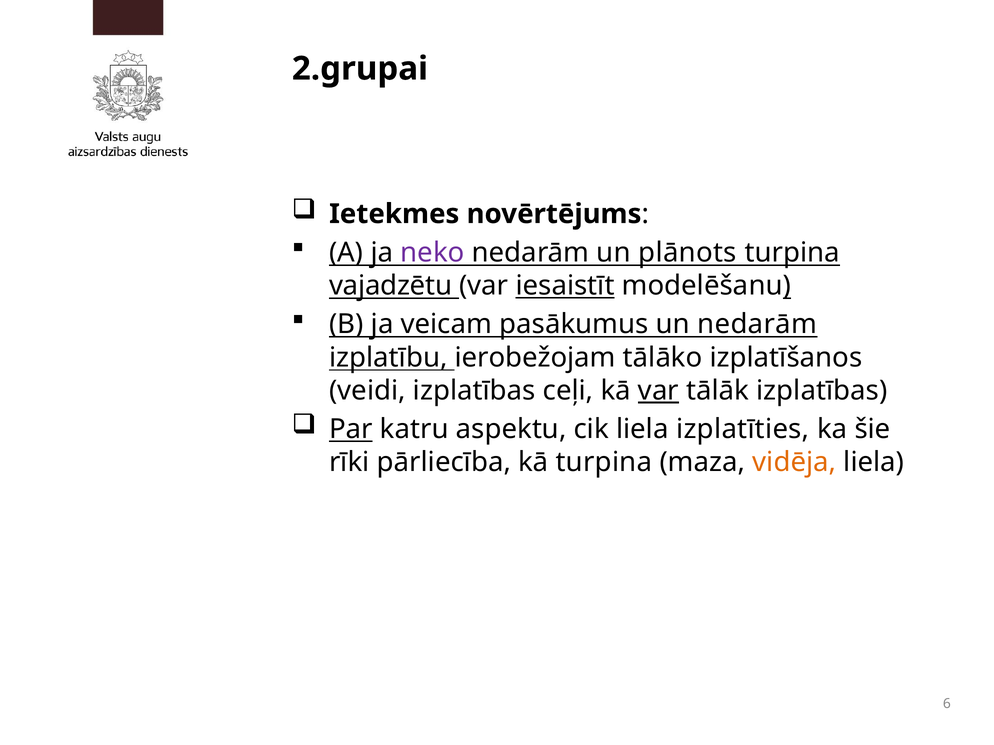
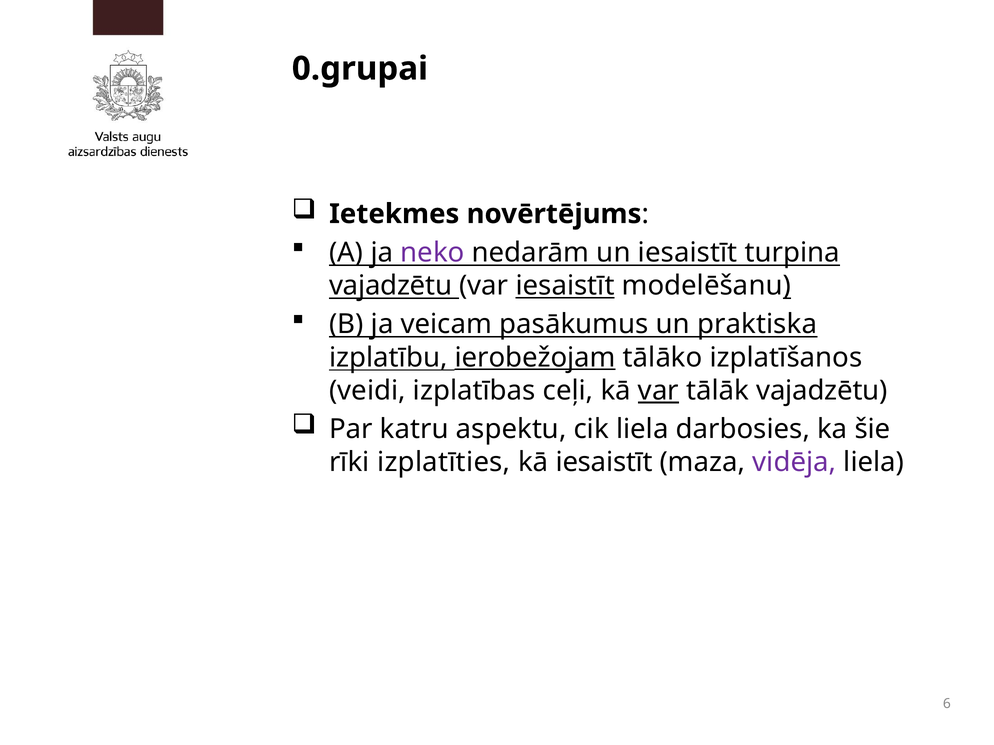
2.grupai: 2.grupai -> 0.grupai (360, 69)
un plānots: plānots -> iesaistīt (688, 253)
un nedarām: nedarām -> praktiska (757, 325)
ierobežojam underline: none -> present (535, 358)
tālāk izplatības: izplatības -> vajadzētu (822, 391)
Par underline: present -> none (351, 430)
izplatīties: izplatīties -> darbosies (743, 430)
pārliecība: pārliecība -> izplatīties (444, 463)
kā turpina: turpina -> iesaistīt (604, 463)
vidēja colour: orange -> purple (794, 463)
